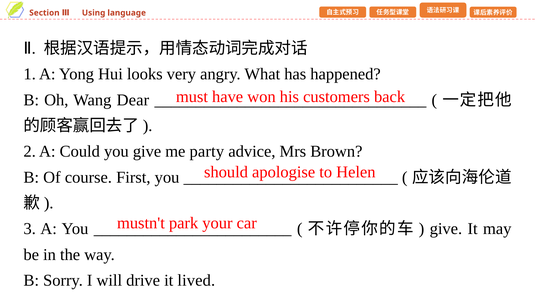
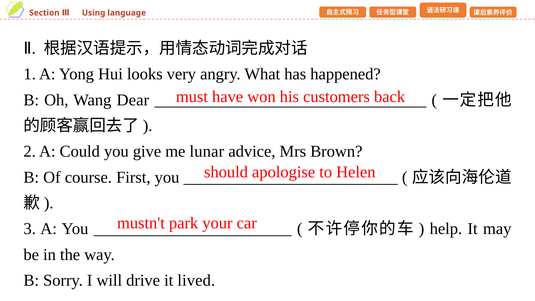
party: party -> lunar (207, 151)
give: give -> help (446, 229)
